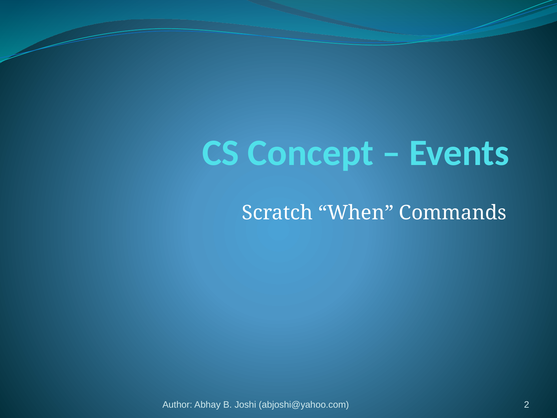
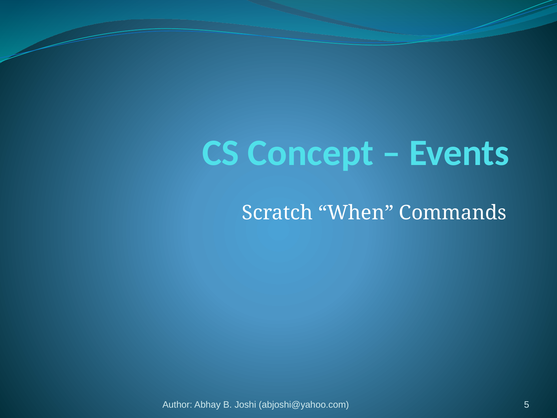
2: 2 -> 5 (527, 404)
